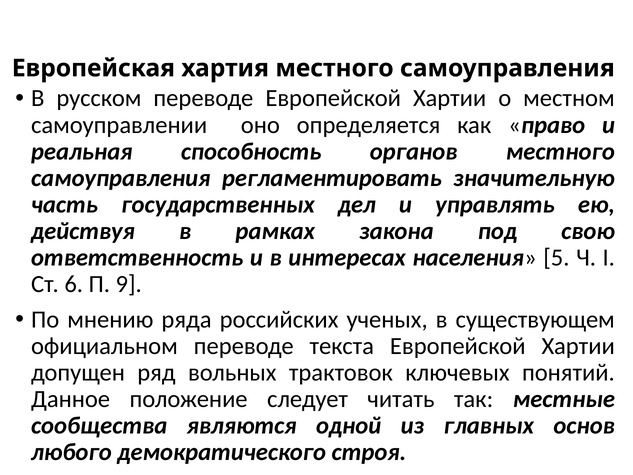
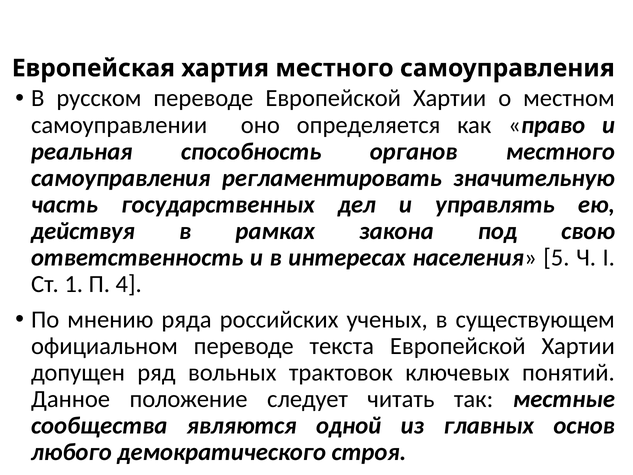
6: 6 -> 1 (74, 284)
9: 9 -> 4 (129, 284)
